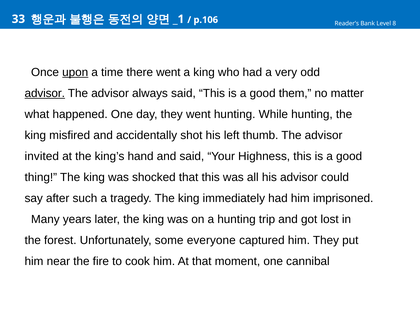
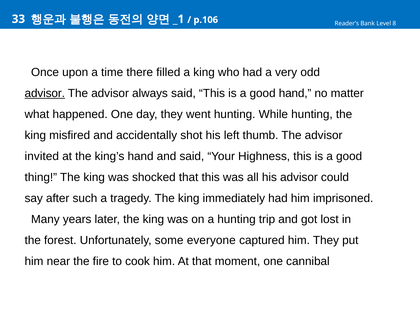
upon underline: present -> none (75, 72)
there went: went -> filled (168, 72)
good them: them -> hand (295, 93)
